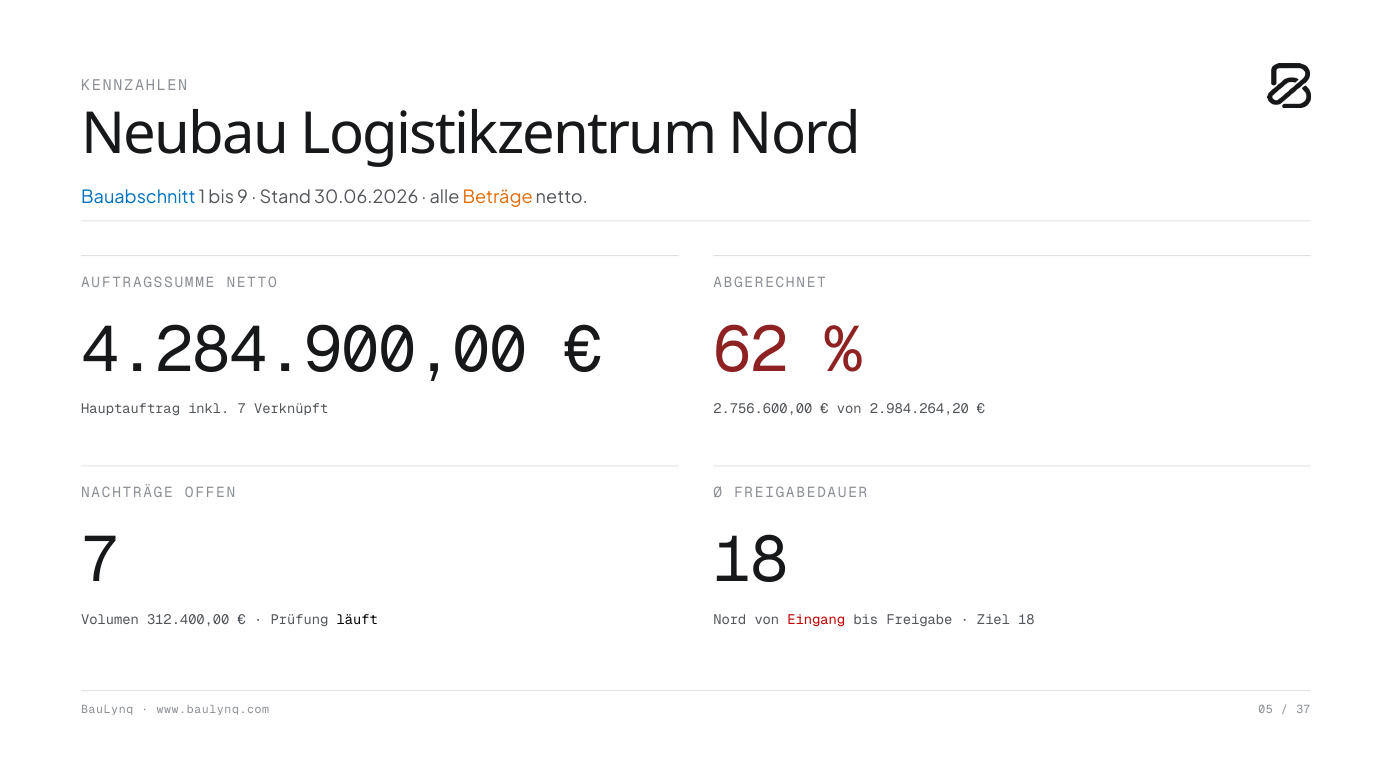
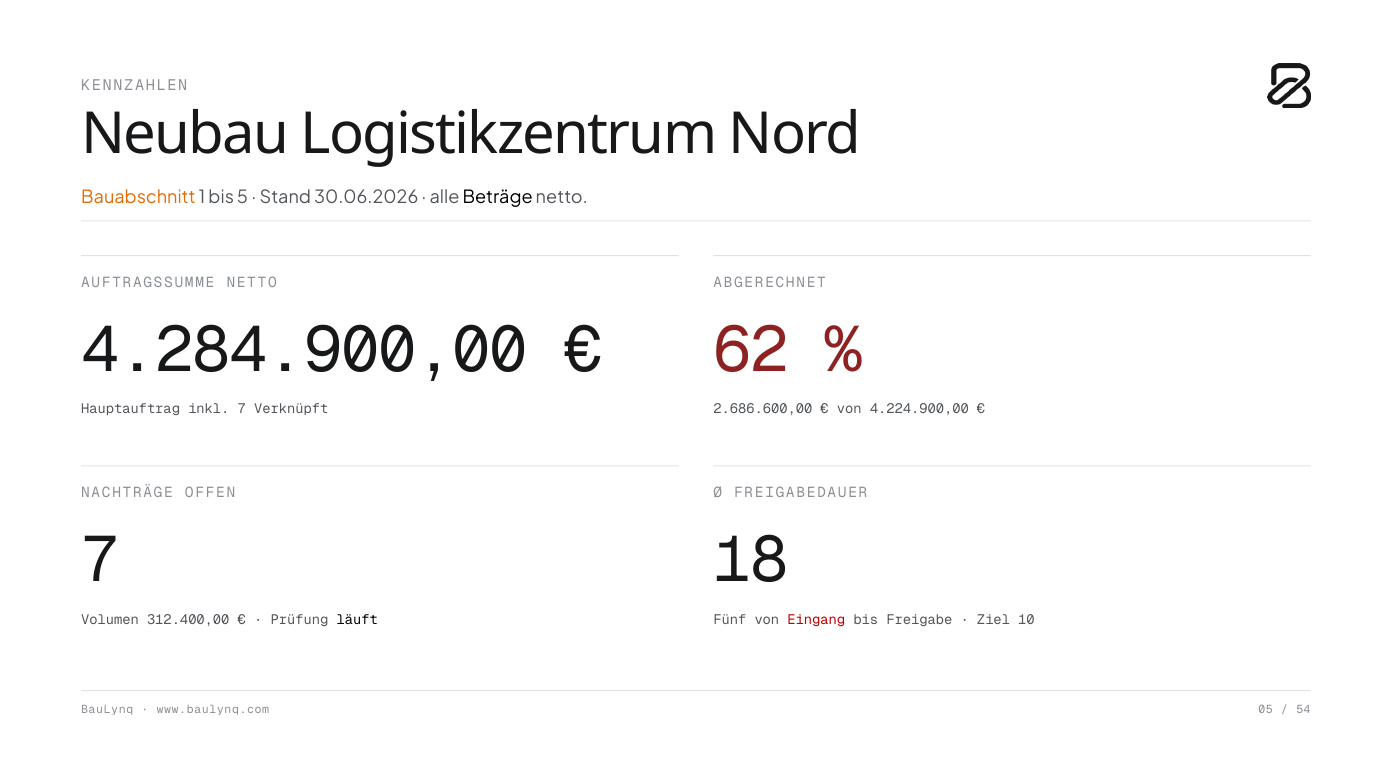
Bauabschnitt colour: blue -> orange (138, 198)
9: 9 -> 5 (243, 198)
Beträge colour: orange -> black (498, 198)
2.756.600,00: 2.756.600,00 -> 2.686.600,00 (763, 409)
2.984.264,20: 2.984.264,20 -> 4.224.900,00 (919, 409)
Nord: Nord -> Fünf (730, 620)
Ziel 18: 18 -> 10 (1026, 620)
37: 37 -> 54 (1303, 710)
